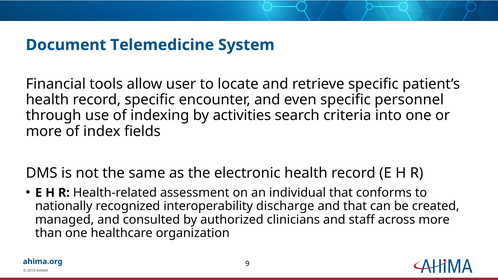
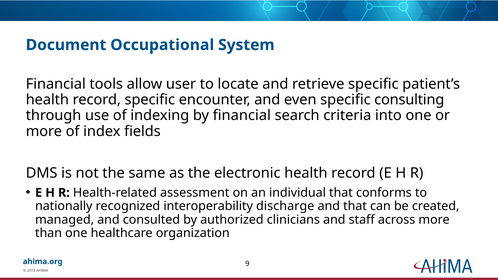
Telemedicine: Telemedicine -> Occupational (162, 45)
personnel: personnel -> consulting (409, 100)
by activities: activities -> financial (242, 116)
